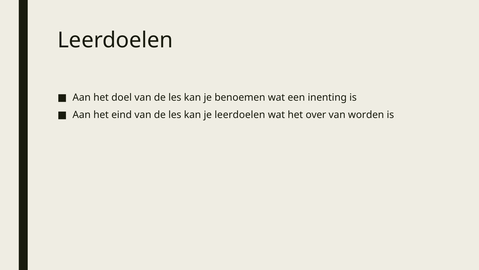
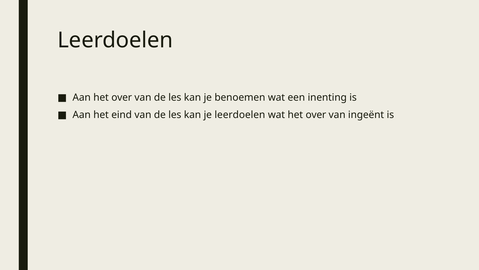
Aan het doel: doel -> over (122, 97)
worden: worden -> ingeënt (366, 115)
